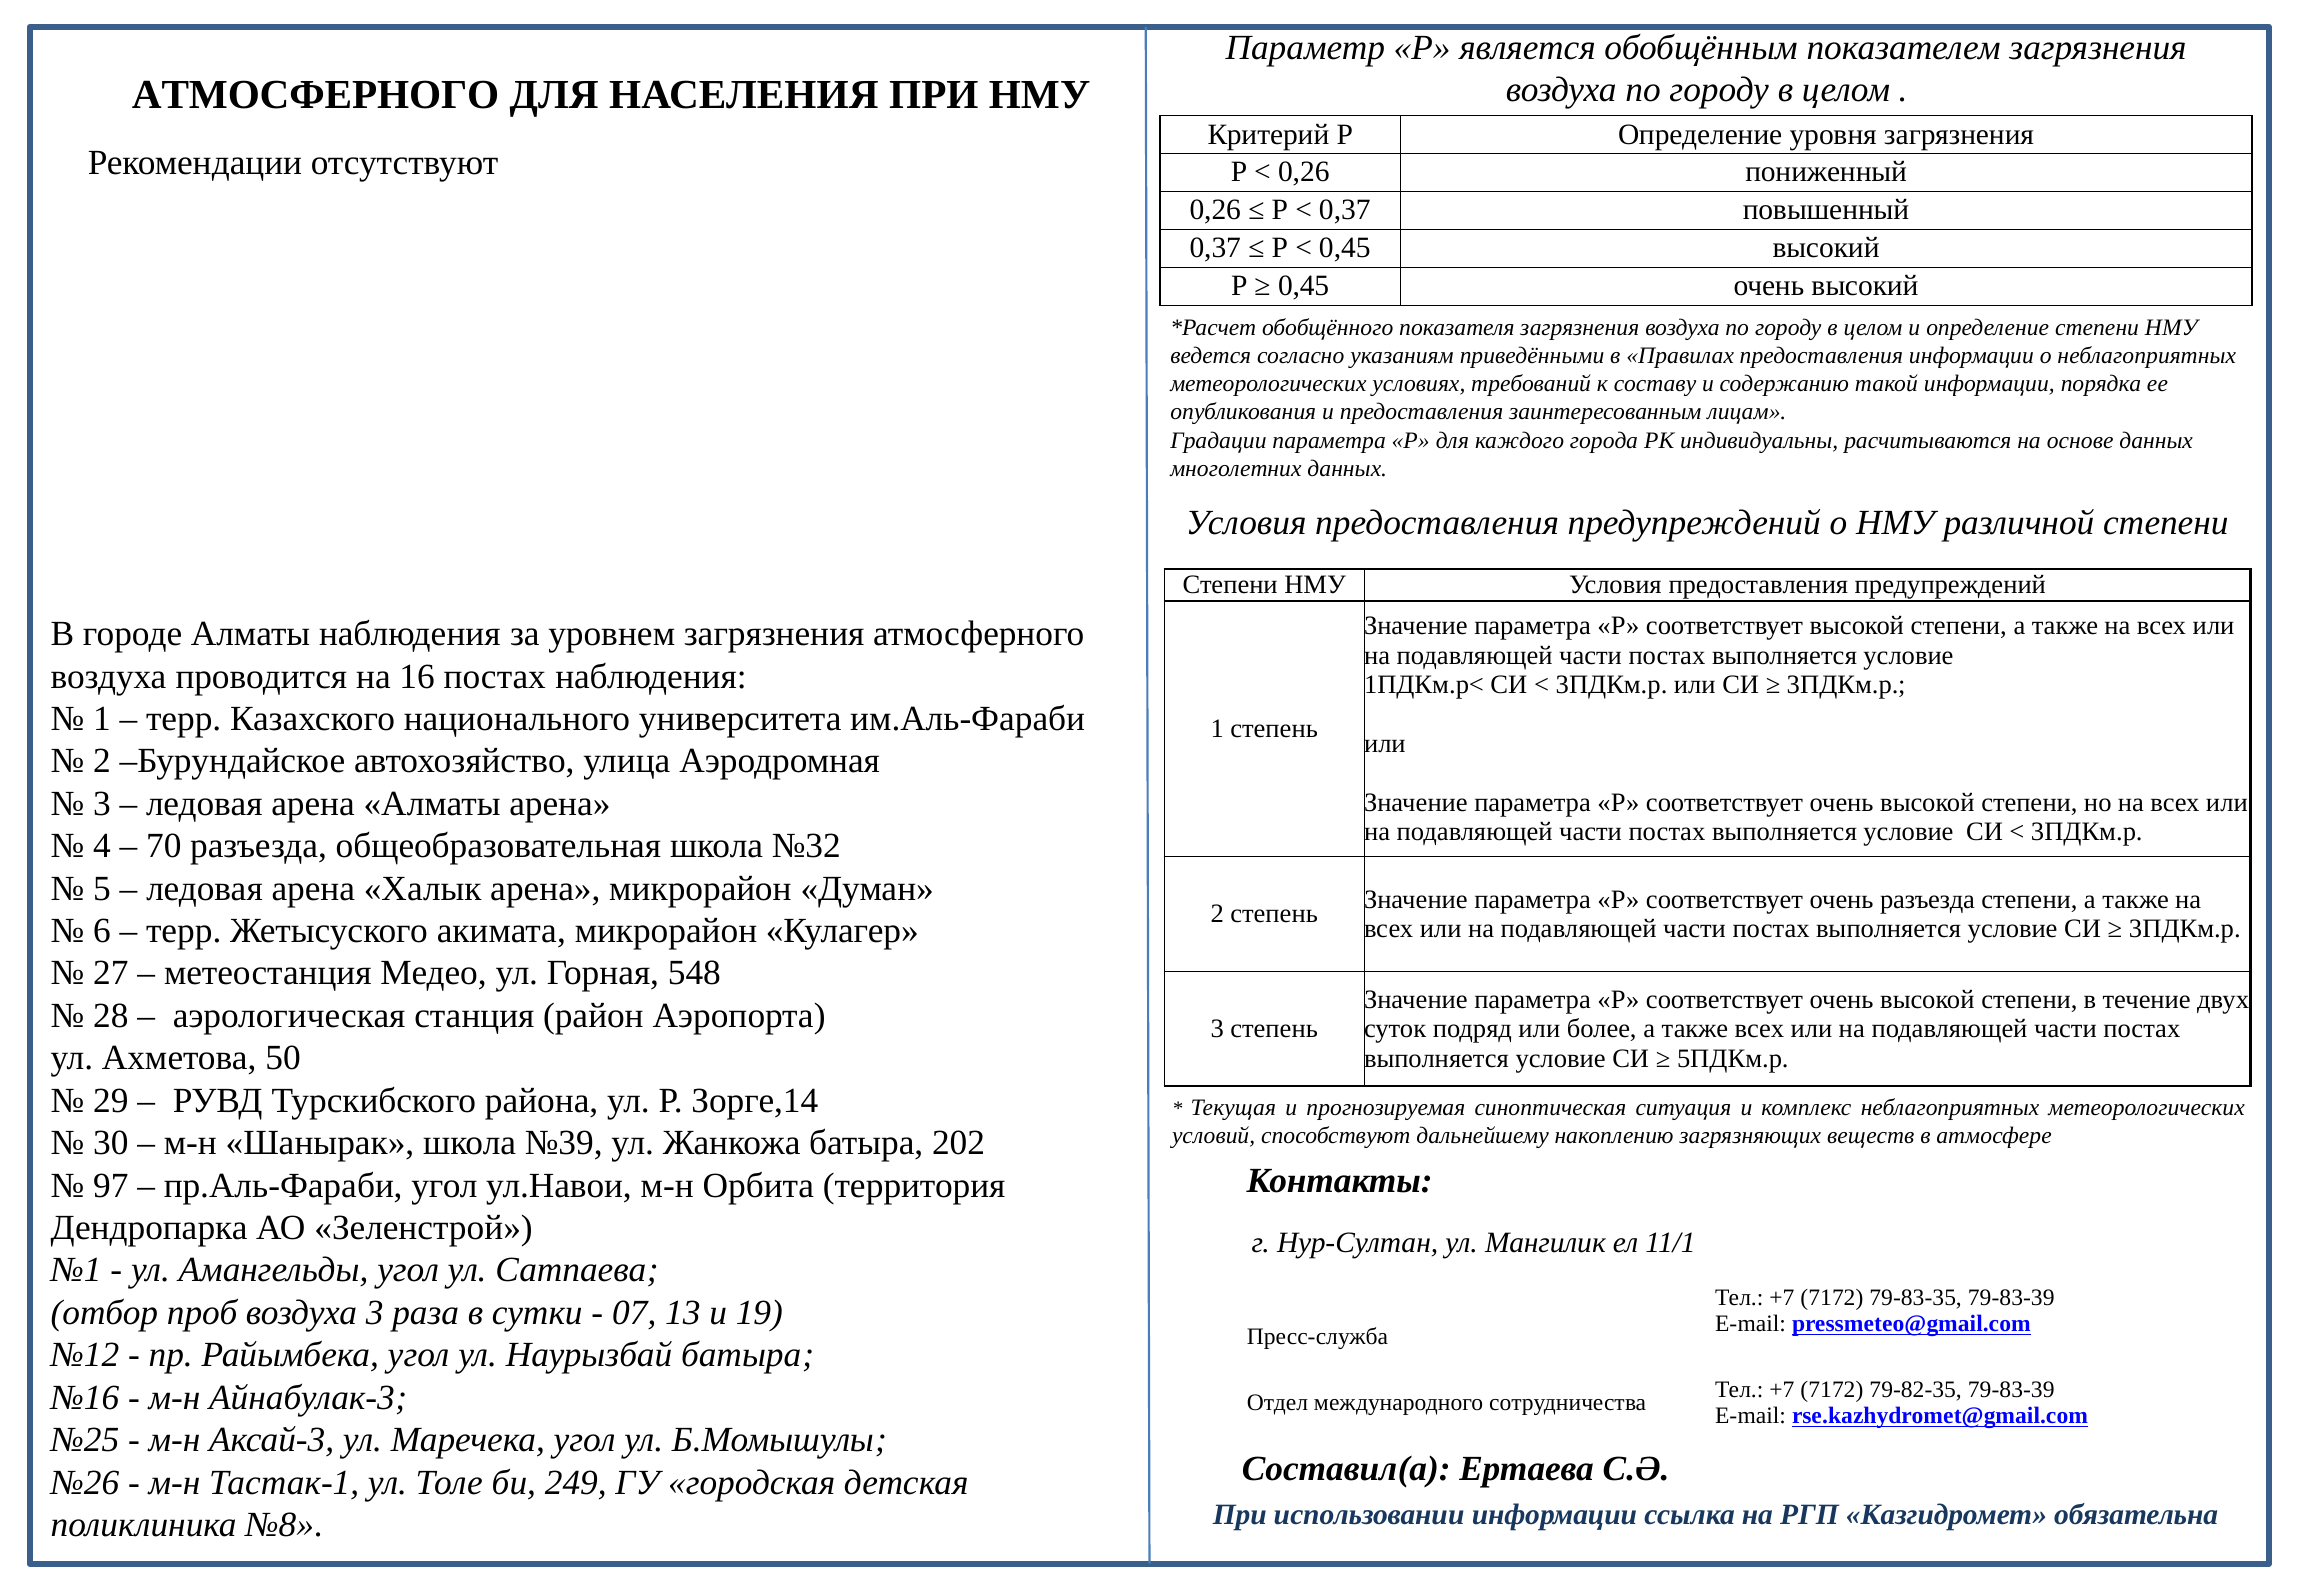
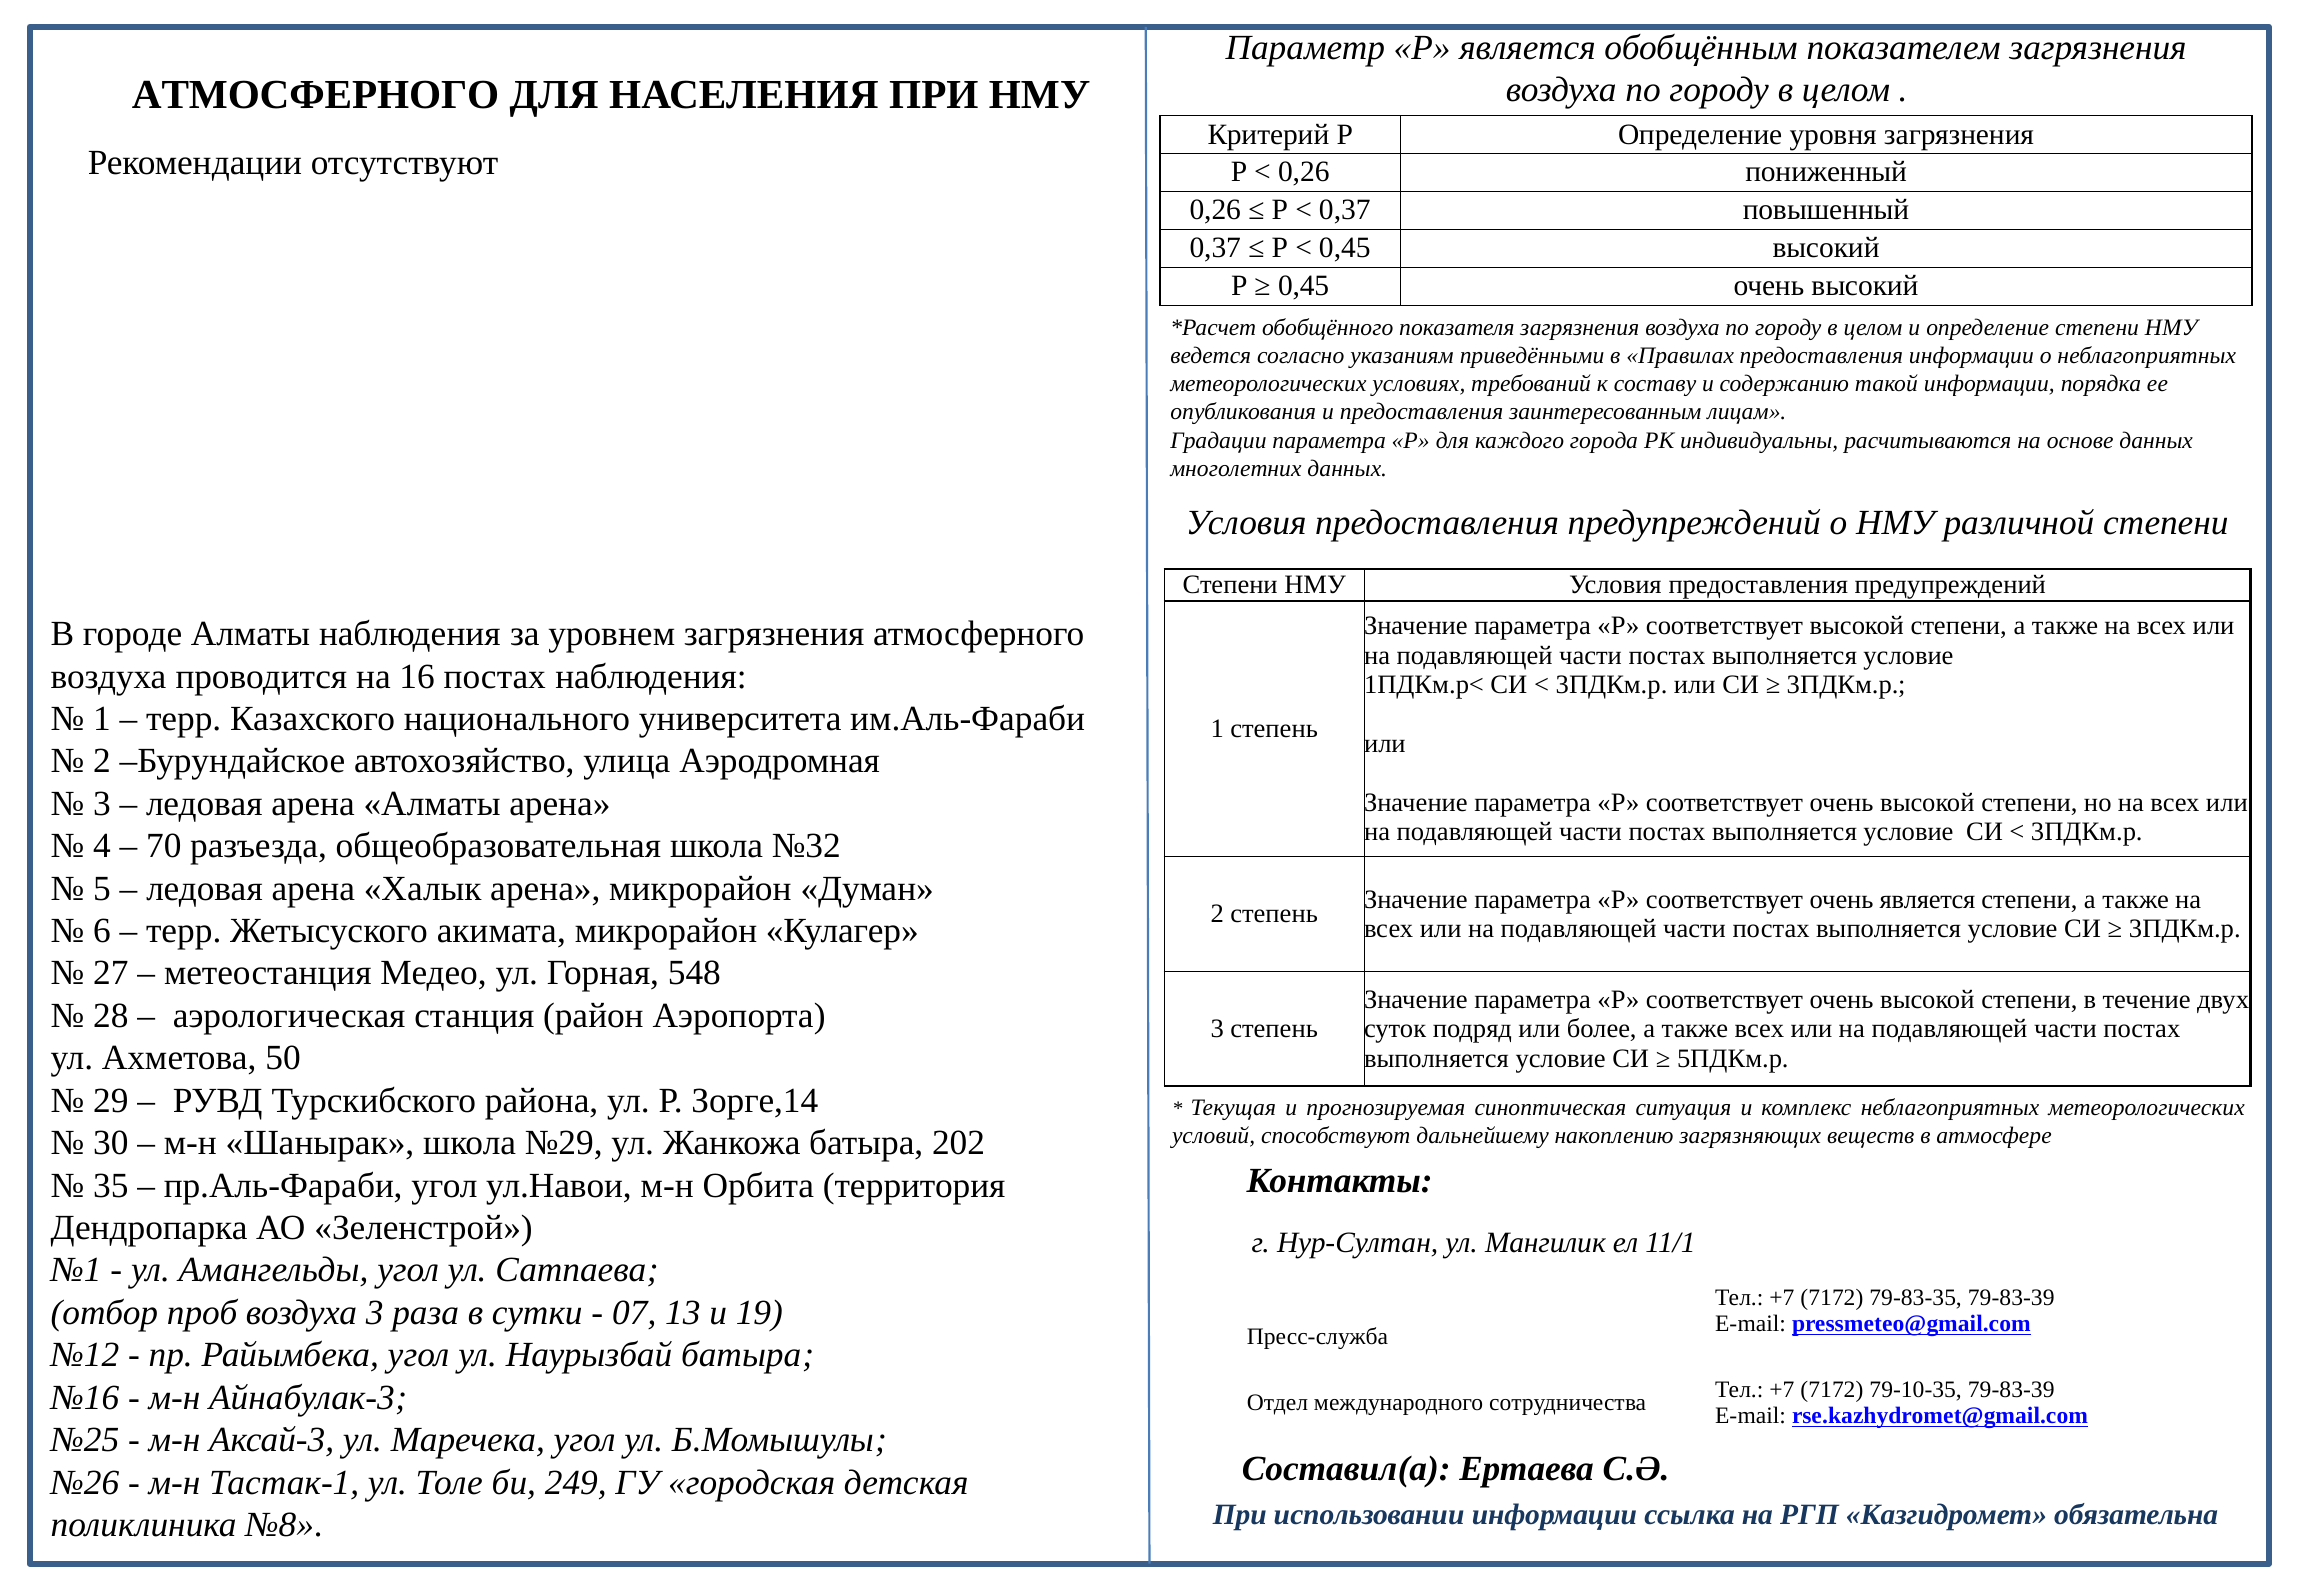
очень разъезда: разъезда -> является (1927, 900)
№39: №39 -> №29 (564, 1143)
97: 97 -> 35 (111, 1186)
79-82-35: 79-82-35 -> 79-10-35 (1916, 1390)
